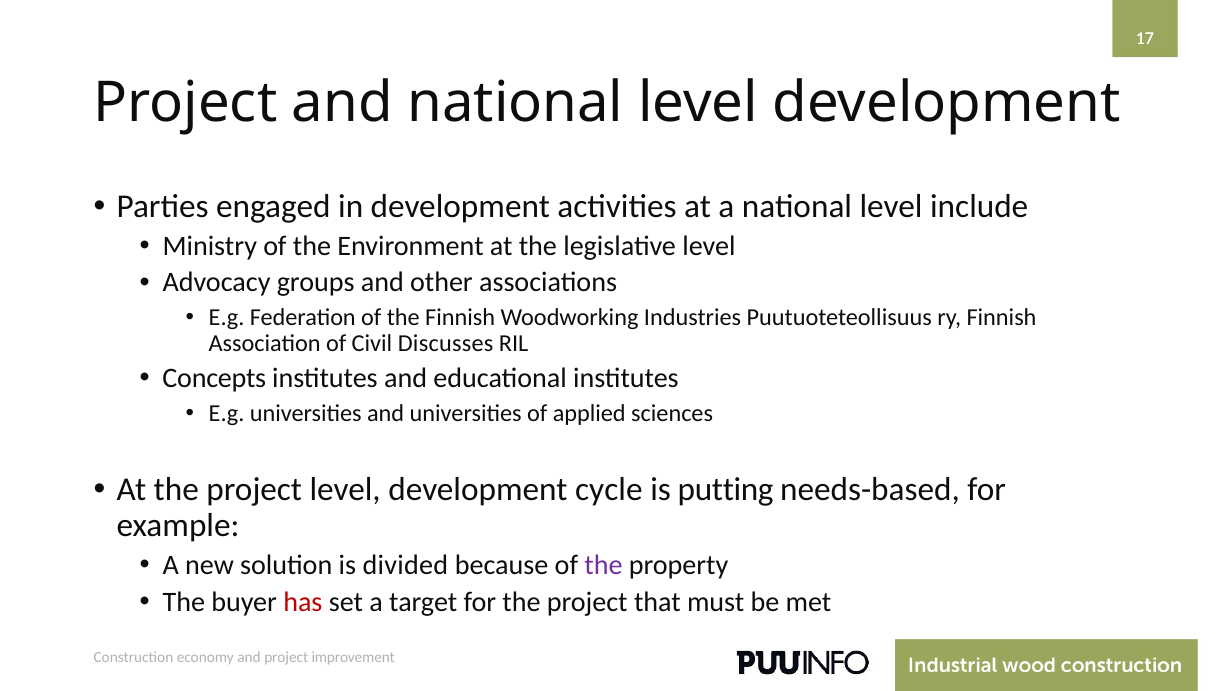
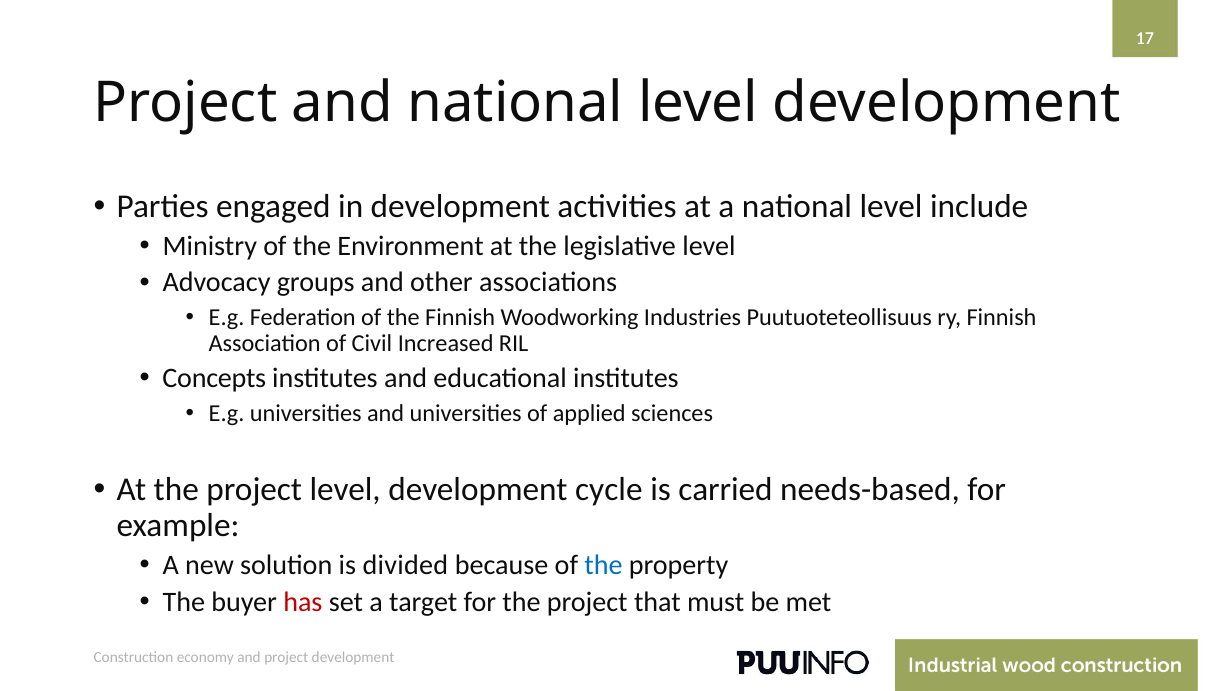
Discusses: Discusses -> Increased (446, 344)
putting: putting -> carried (726, 489)
the colour: purple -> blue (603, 565)
project improvement: improvement -> development (353, 657)
